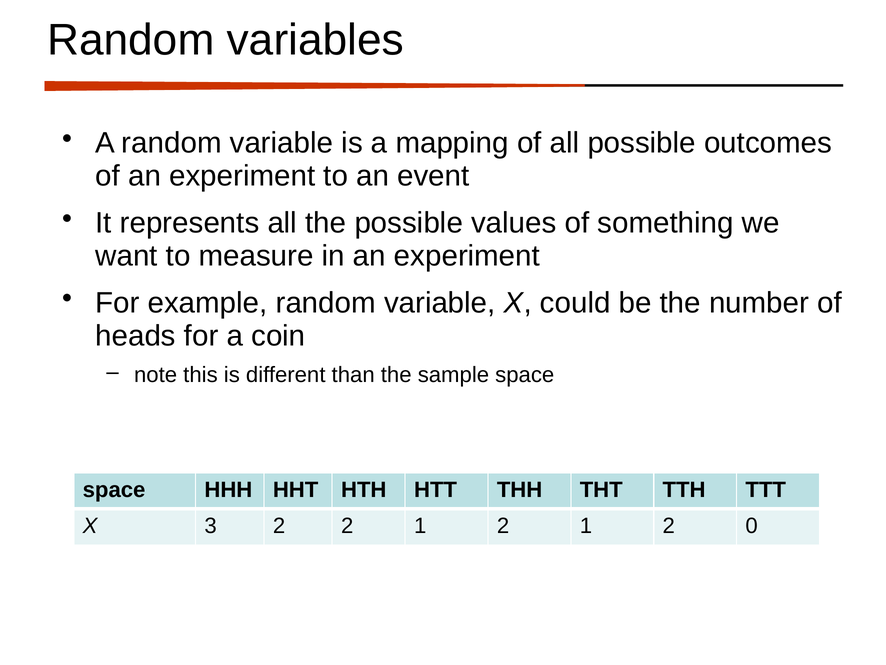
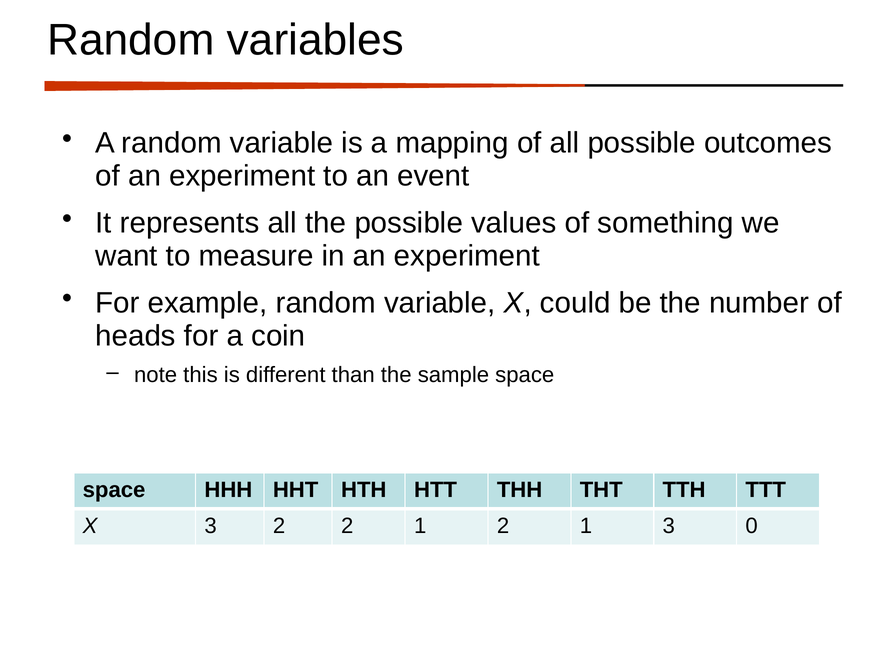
1 2 1 2: 2 -> 3 (669, 526)
